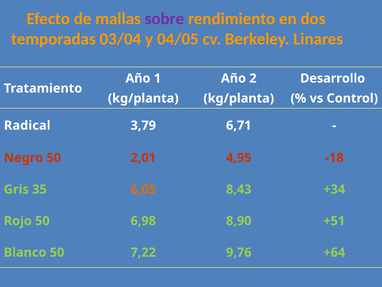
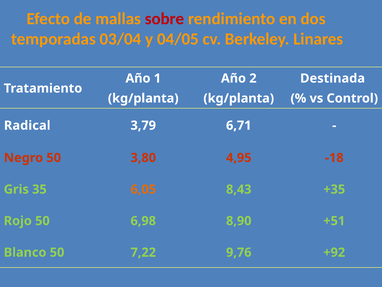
sobre colour: purple -> red (165, 19)
Desarrollo: Desarrollo -> Destinada (333, 78)
2,01: 2,01 -> 3,80 (143, 158)
+34: +34 -> +35 (334, 189)
+64: +64 -> +92 (334, 252)
